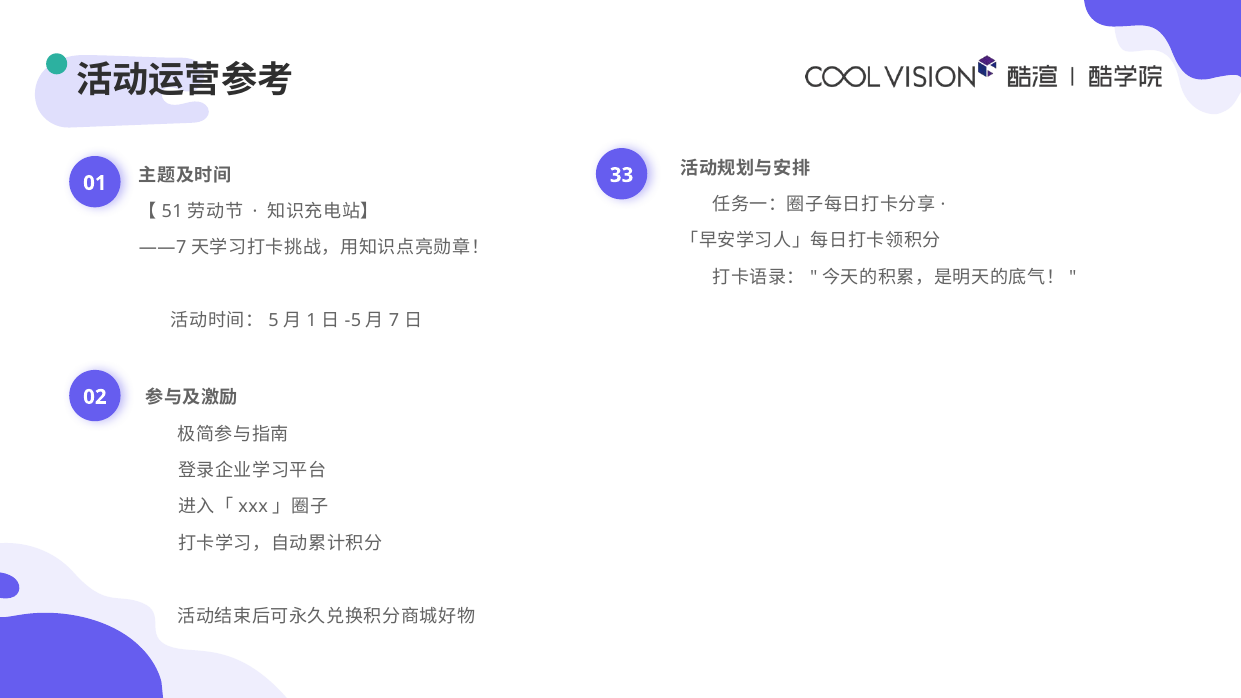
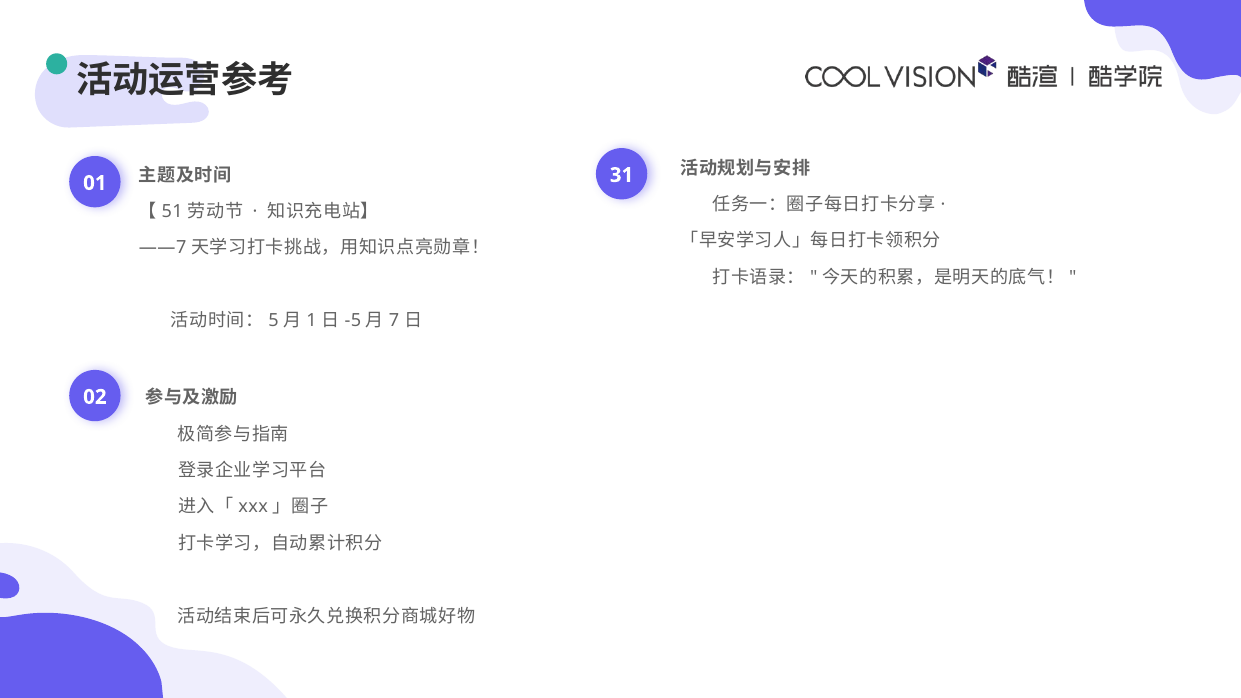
33: 33 -> 31 (622, 175)
